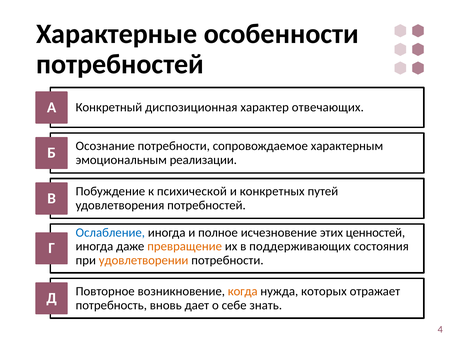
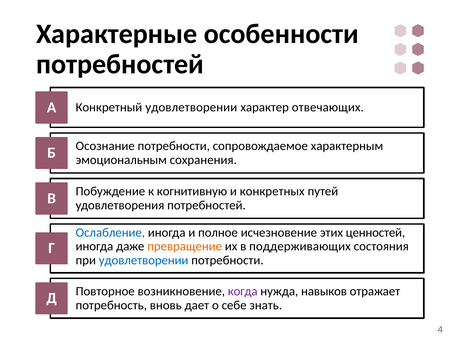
Конкретный диспозиционная: диспозиционная -> удовлетворении (191, 107)
реализации: реализации -> сохранения (203, 160)
психической: психической -> когнитивную (192, 191)
удовлетворении colour: orange -> blue (144, 260)
когда colour: orange -> purple (243, 291)
которых: которых -> навыков (324, 291)
